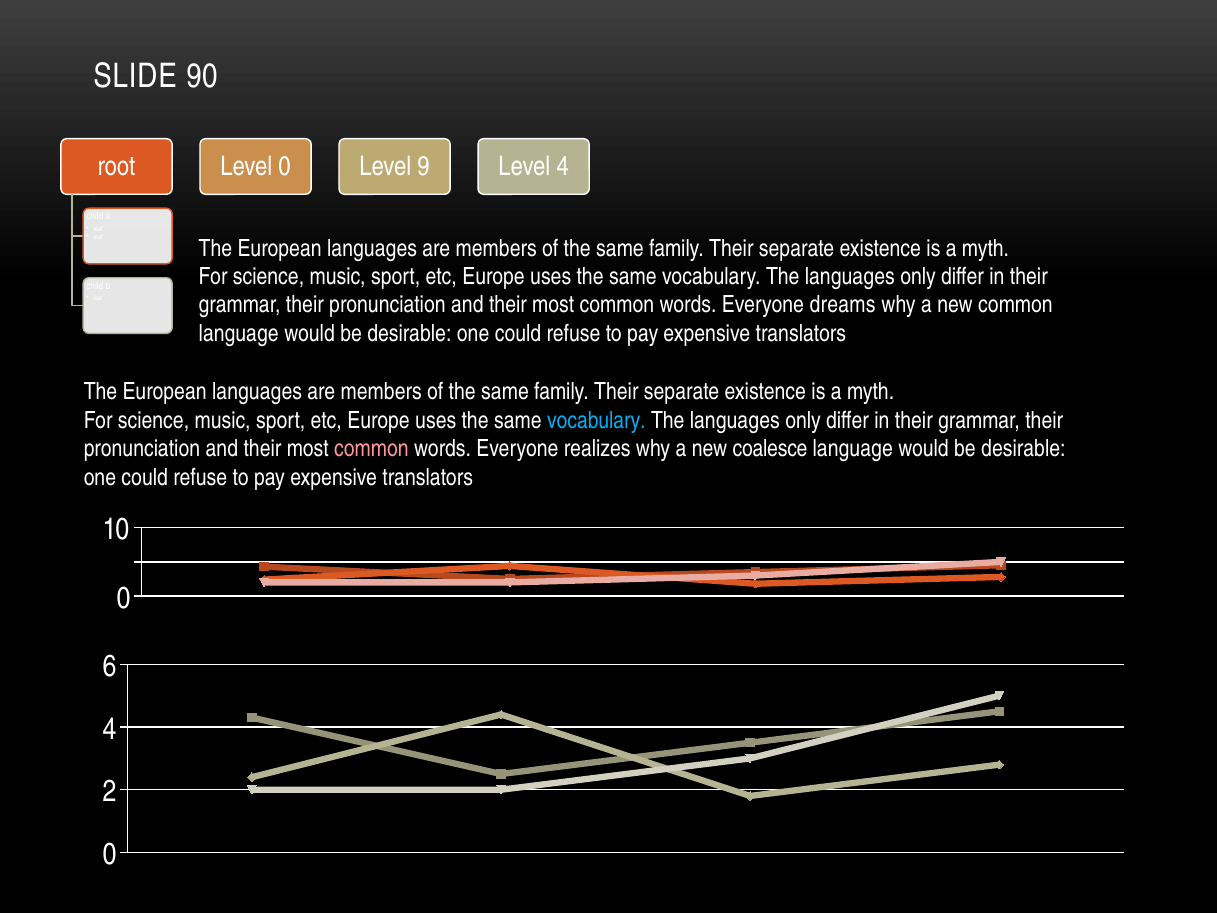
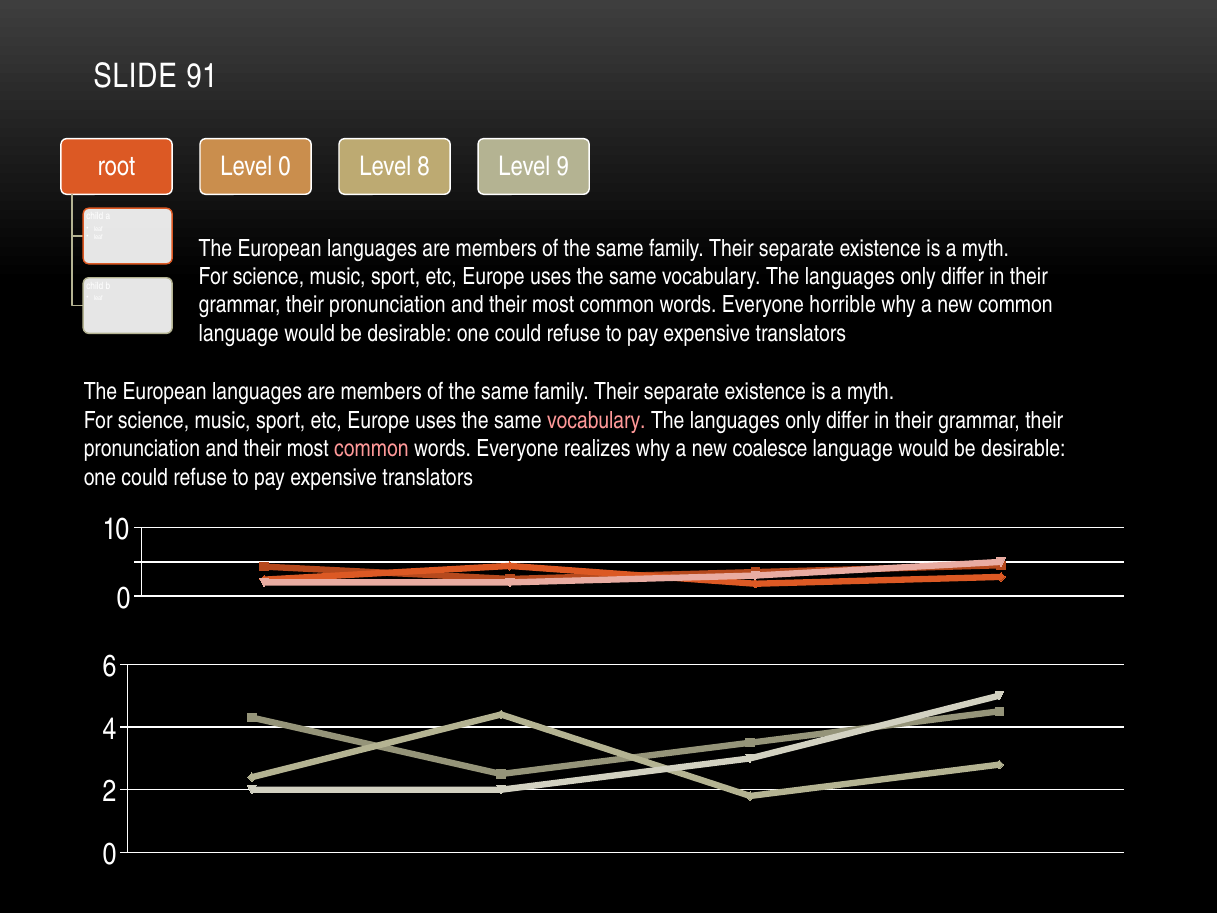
90: 90 -> 91 (202, 76)
9: 9 -> 8 (424, 166)
4: 4 -> 9 (563, 166)
dreams: dreams -> horrible (843, 305)
vocabulary colour: light blue -> pink (596, 420)
